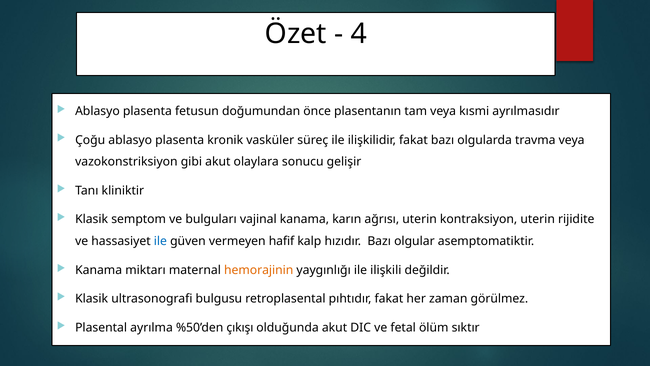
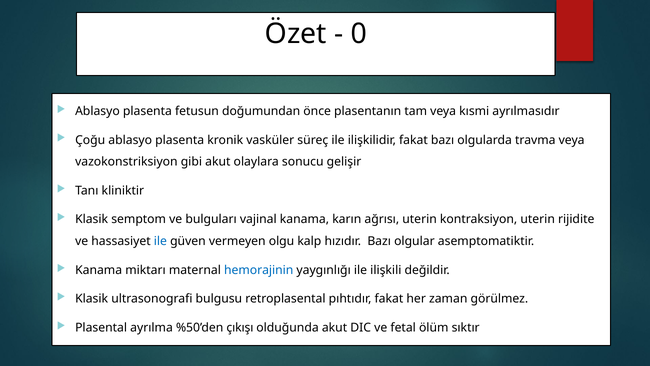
4: 4 -> 0 (359, 34)
hafif: hafif -> olgu (282, 241)
hemorajinin colour: orange -> blue (259, 270)
